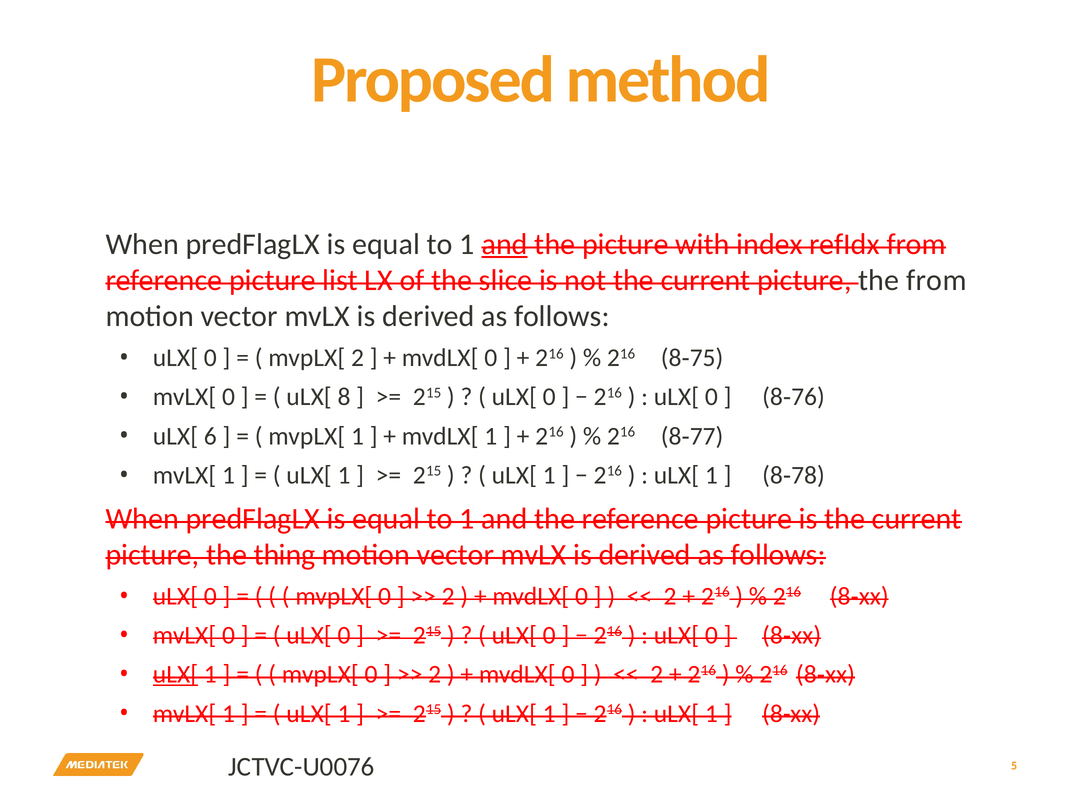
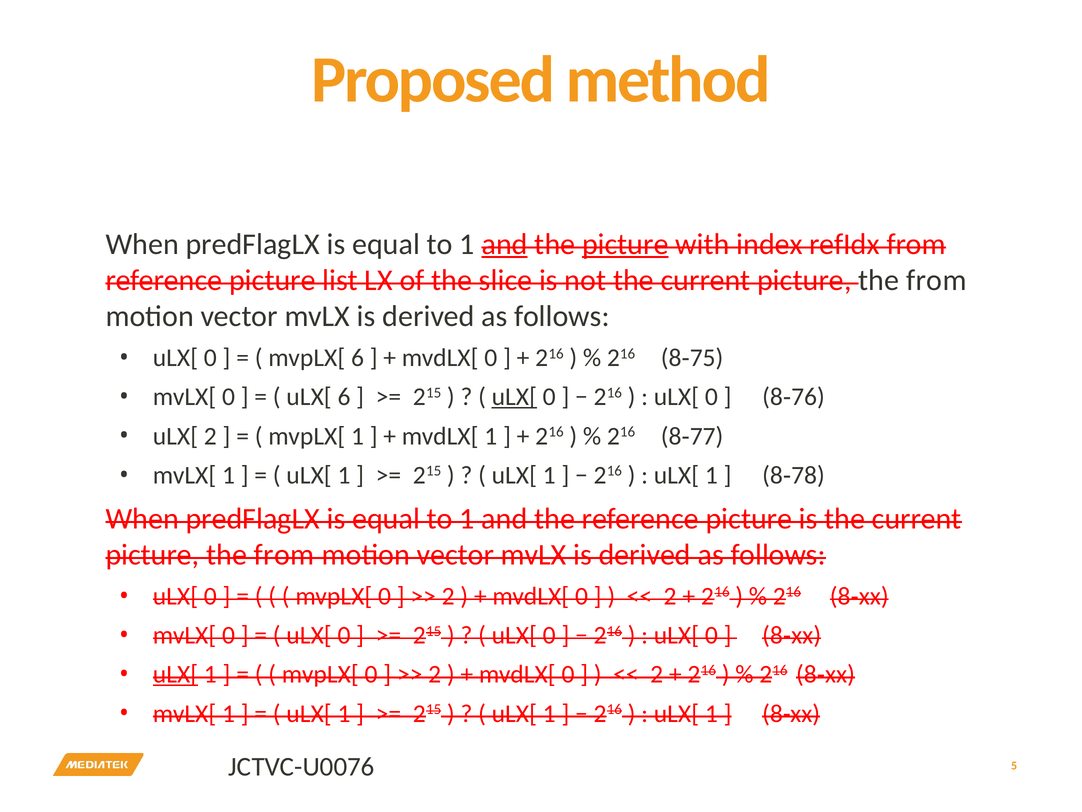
picture underline: none -> present (625, 244)
mvpLX[ 2: 2 -> 6 (358, 358)
uLX[ 8: 8 -> 6 (344, 397)
uLX[ underline: none -> present (514, 397)
uLX[ 6: 6 -> 2 (210, 436)
thing: thing -> from (284, 554)
